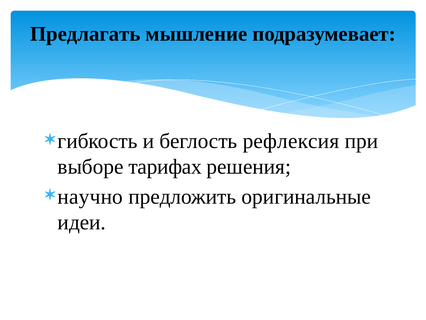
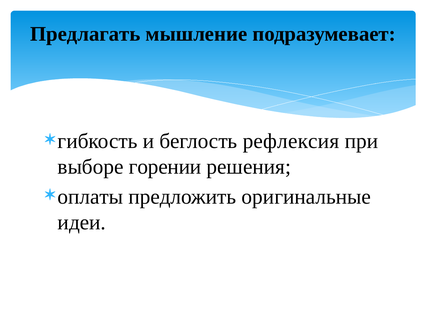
тарифах: тарифах -> горении (165, 167)
научно: научно -> оплаты (90, 196)
